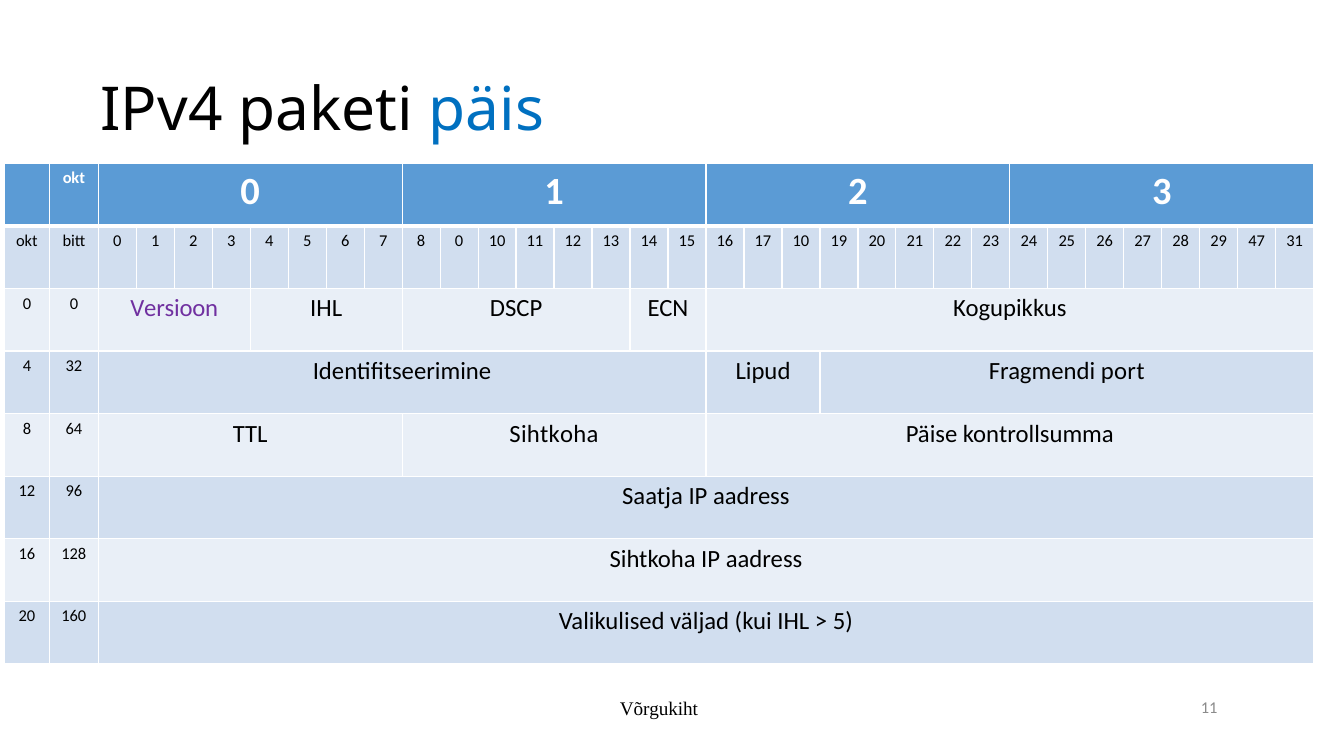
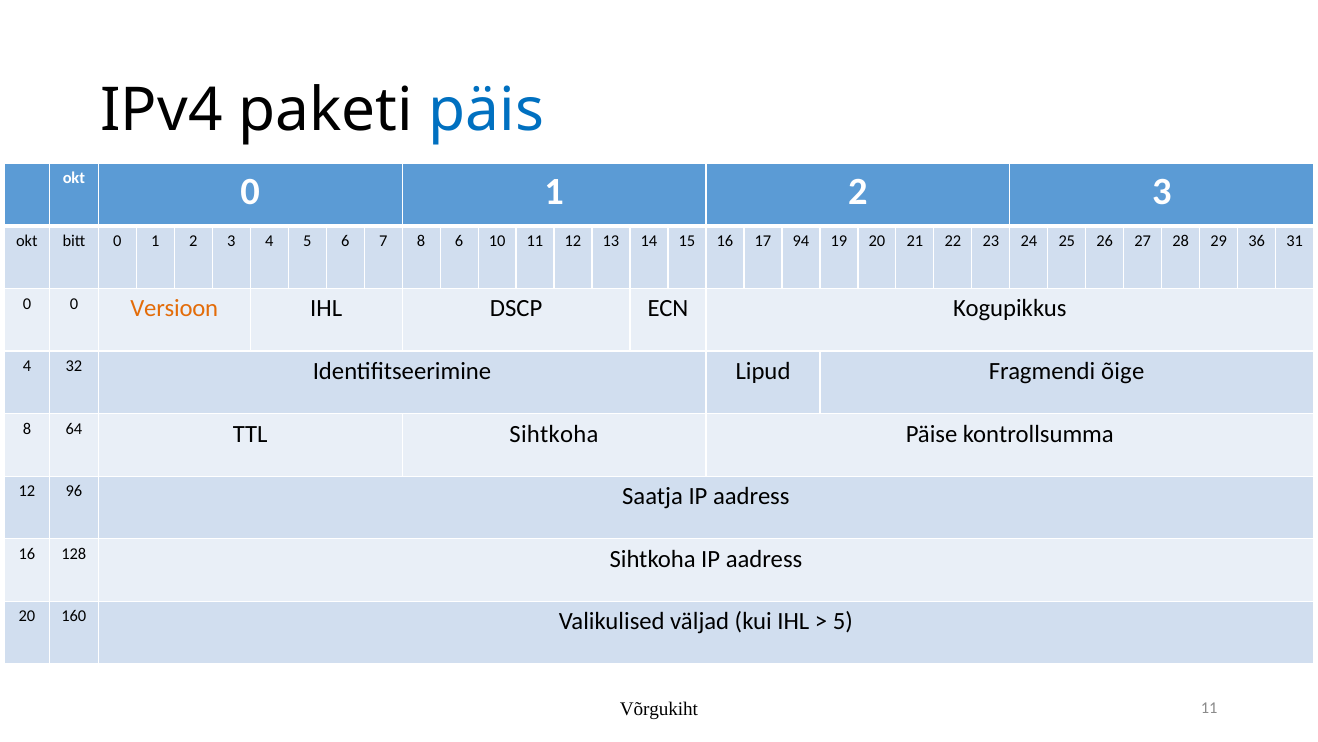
8 0: 0 -> 6 (459, 241)
17 10: 10 -> 94 (801, 241)
47: 47 -> 36 (1257, 241)
Versioon colour: purple -> orange (174, 309)
port: port -> õige (1123, 371)
